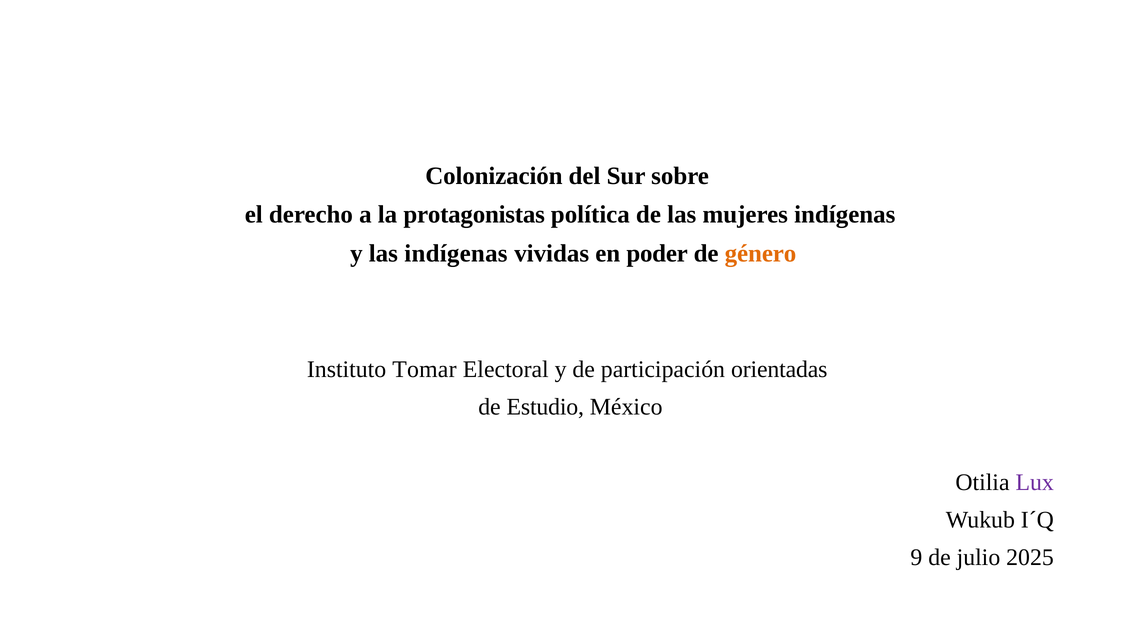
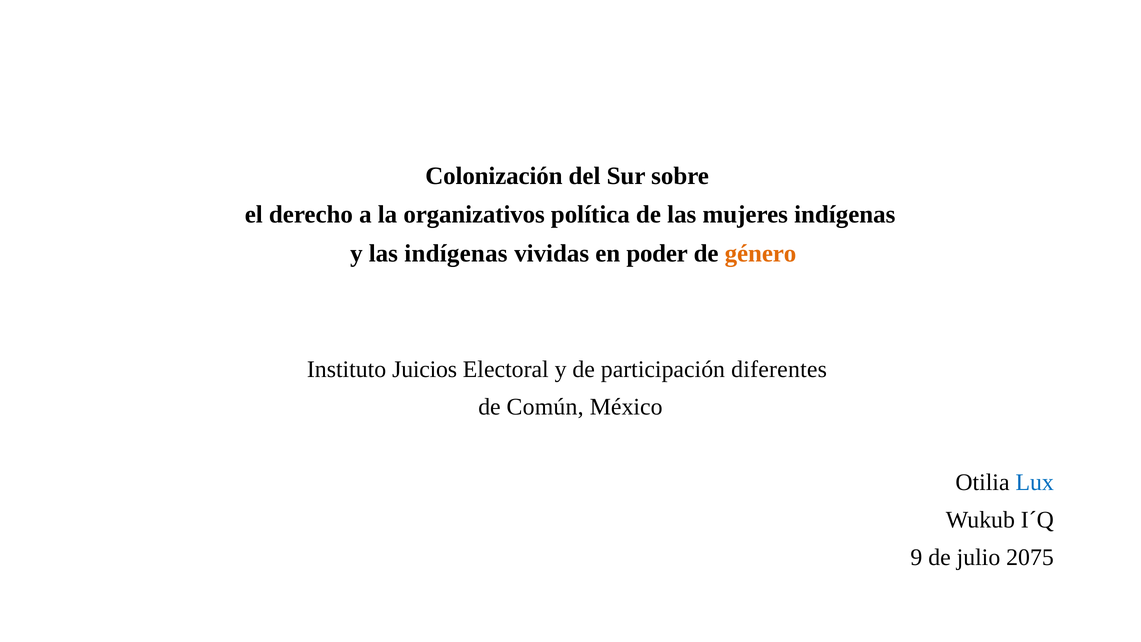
protagonistas: protagonistas -> organizativos (474, 215)
Tomar: Tomar -> Juicios (425, 369)
orientadas: orientadas -> diferentes (779, 369)
Estudio: Estudio -> Común (545, 407)
Lux colour: purple -> blue (1035, 482)
2025: 2025 -> 2075 (1030, 557)
